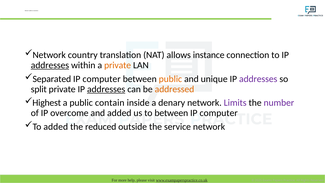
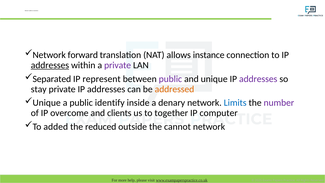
country: country -> forward (83, 55)
private colour: orange -> purple (118, 65)
computer: computer -> represent (102, 79)
public colour: orange -> purple (170, 79)
split: split -> stay (39, 89)
addresses underline: present -> none (106, 89)
Highest: Highest -> Unique (47, 103)
contain: contain -> identify (110, 103)
Limits colour: purple -> blue (235, 103)
and added: added -> clients (119, 113)
to between: between -> together (171, 113)
service: service -> cannot (177, 127)
